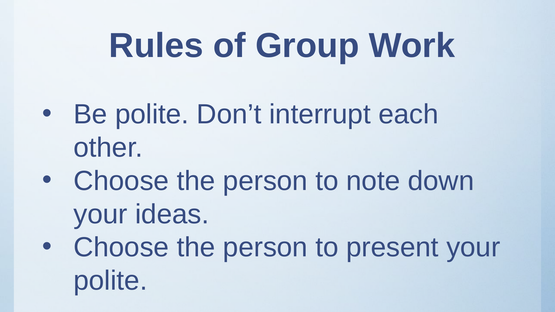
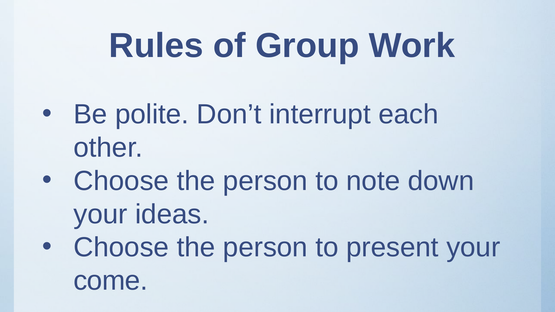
polite: polite -> come (111, 281)
